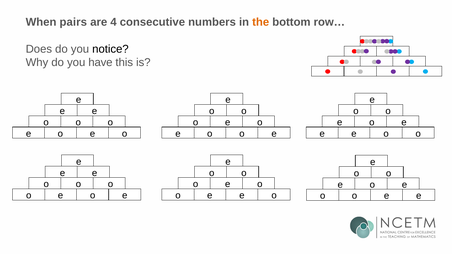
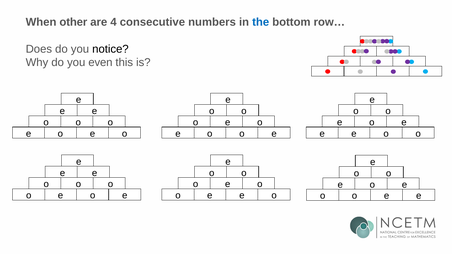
pairs: pairs -> other (73, 22)
the colour: orange -> blue (261, 22)
have: have -> even (100, 63)
